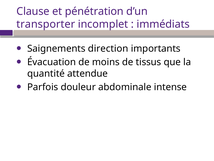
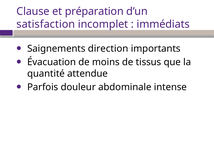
pénétration: pénétration -> préparation (94, 11)
transporter: transporter -> satisfaction (46, 24)
